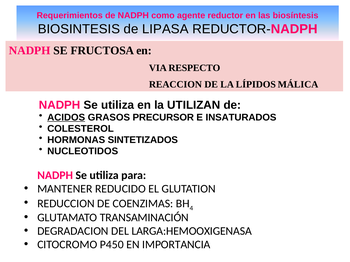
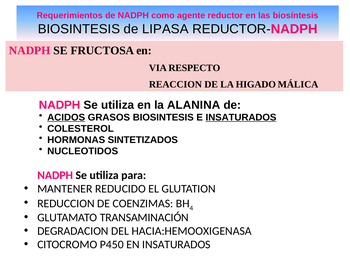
LÍPIDOS: LÍPIDOS -> HIGADO (256, 85)
UTILIZAN: UTILIZAN -> ALANINA (194, 105)
GRASOS PRECURSOR: PRECURSOR -> BIOSINTESIS (163, 118)
INSATURADOS underline: none -> present (241, 118)
LARGA:HEMOOXIGENASA: LARGA:HEMOOXIGENASA -> HACIA:HEMOOXIGENASA (192, 231)
EN IMPORTANCIA: IMPORTANCIA -> INSATURADOS (176, 245)
